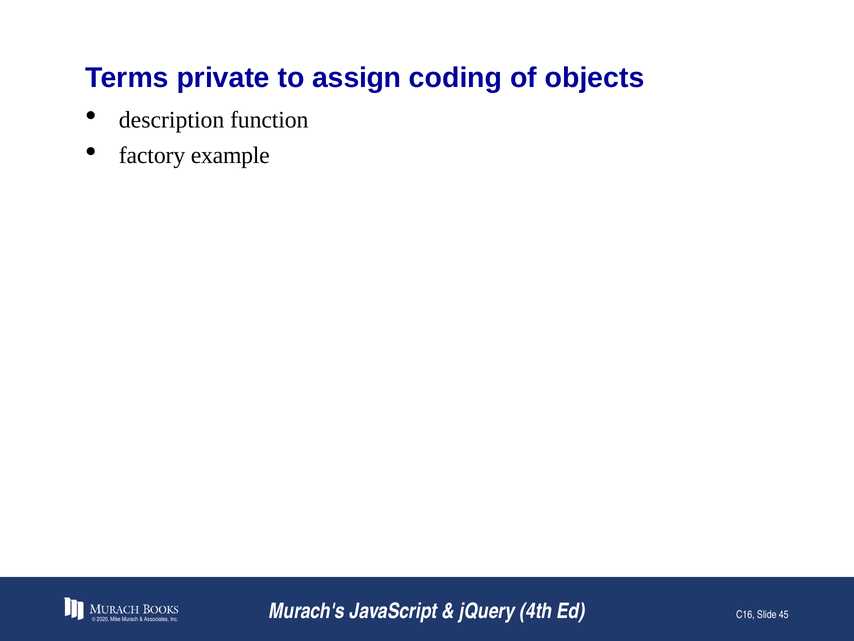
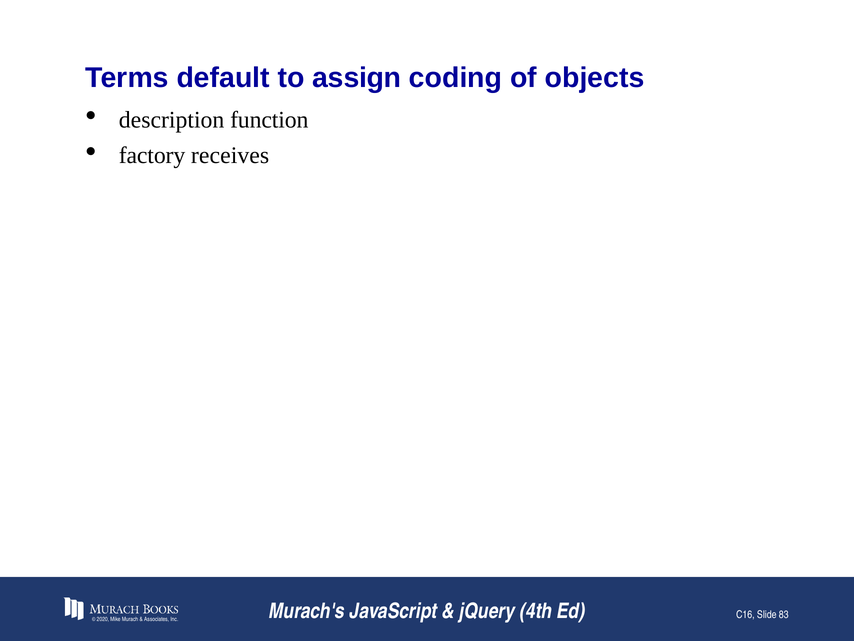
private: private -> default (223, 78)
example: example -> receives (230, 155)
45: 45 -> 83 (784, 614)
